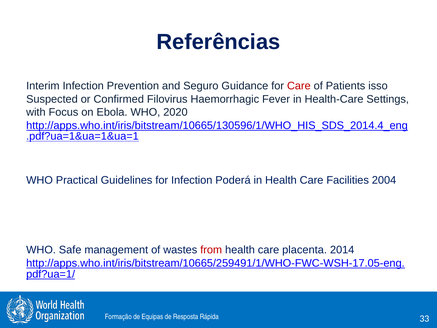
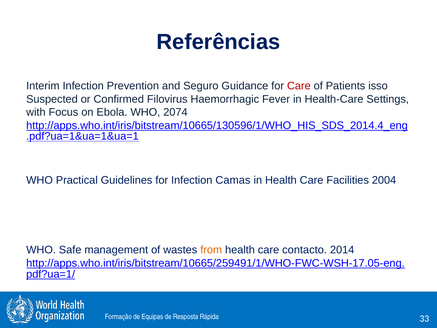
2020: 2020 -> 2074 (175, 112)
Poderá: Poderá -> Camas (233, 180)
from colour: red -> orange (211, 250)
placenta: placenta -> contacto (305, 250)
